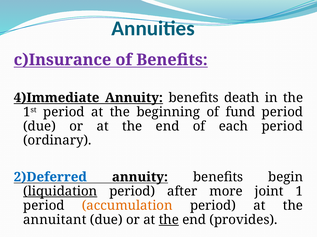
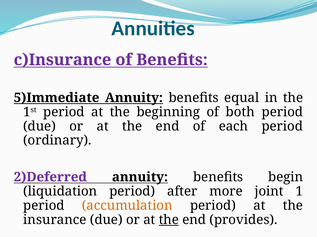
4)Immediate: 4)Immediate -> 5)Immediate (57, 98)
death: death -> equal (242, 98)
fund: fund -> both (240, 112)
2)Deferred colour: blue -> purple (50, 178)
liquidation underline: present -> none (60, 192)
annuitant: annuitant -> insurance (55, 220)
